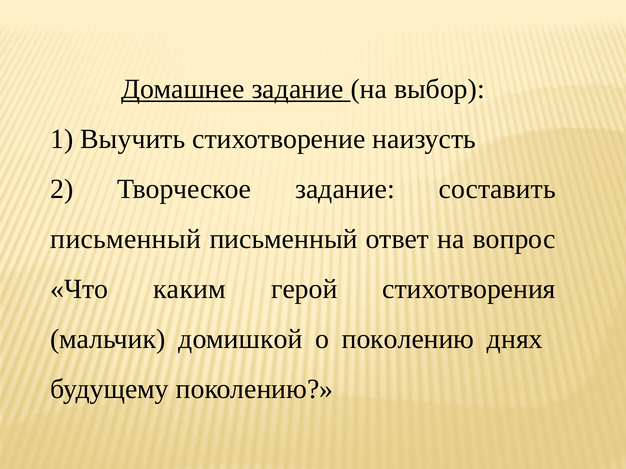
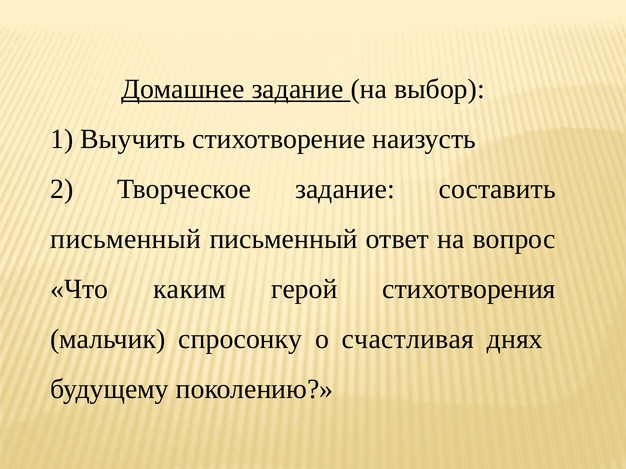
домишкой: домишкой -> спросонку (240, 339)
о поколению: поколению -> счастливая (408, 339)
